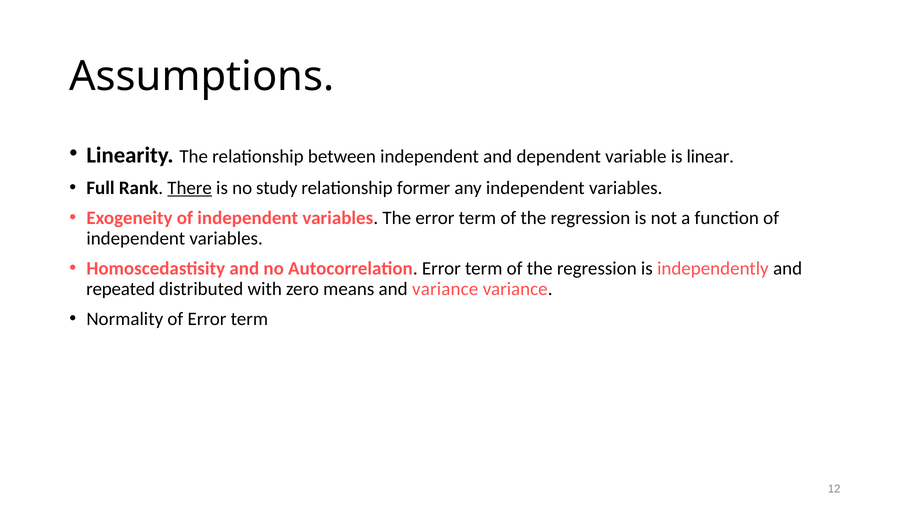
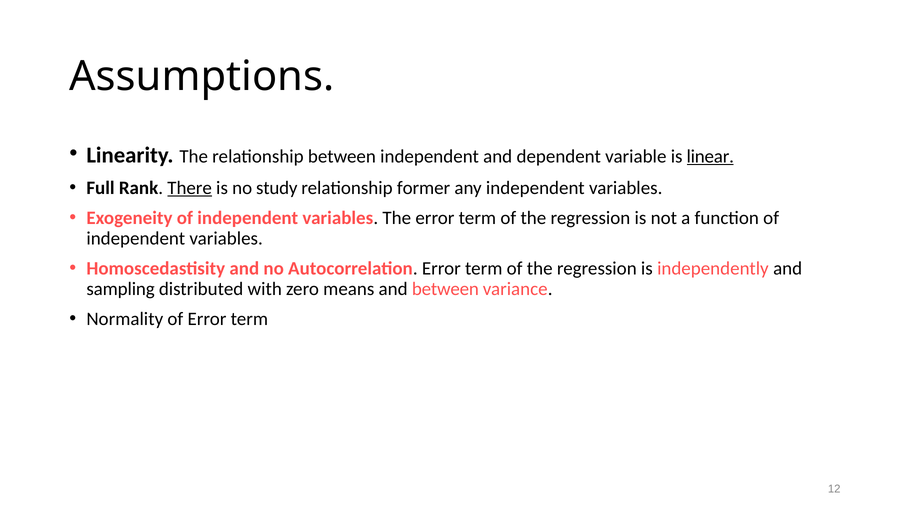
linear underline: none -> present (710, 156)
repeated: repeated -> sampling (121, 289)
and variance: variance -> between (445, 289)
